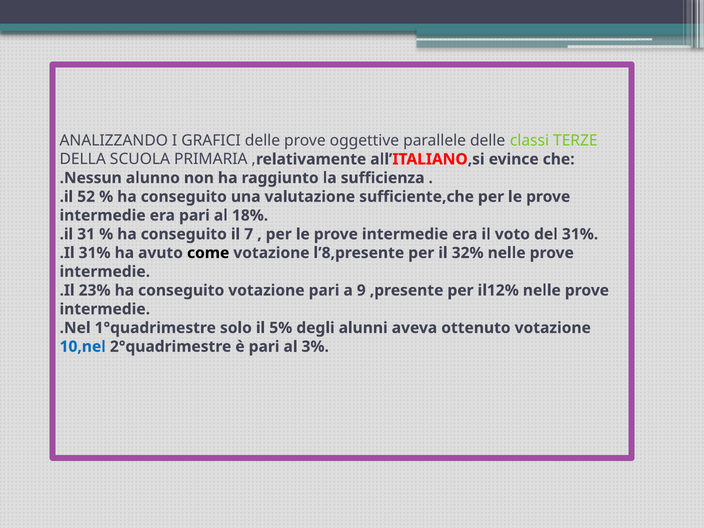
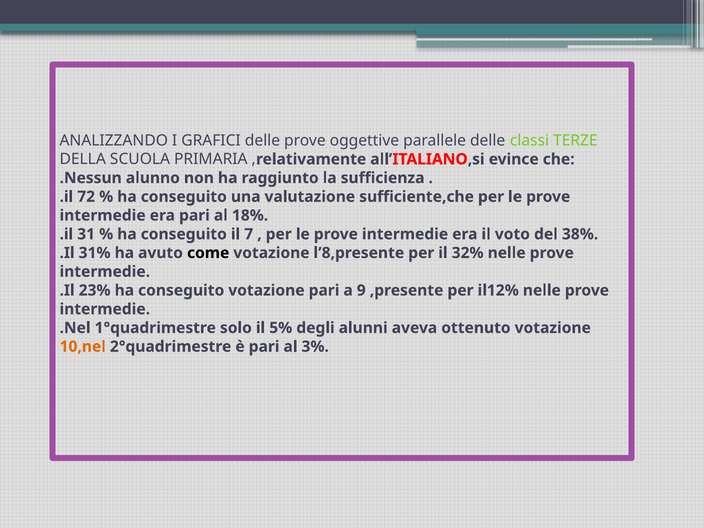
52: 52 -> 72 (86, 197)
del 31%: 31% -> 38% (580, 234)
10,nel colour: blue -> orange (83, 347)
